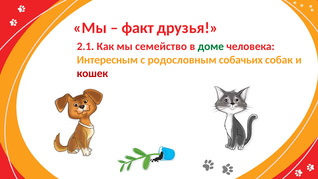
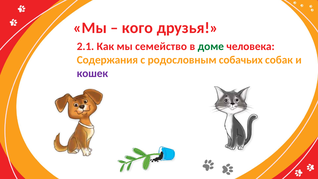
факт: факт -> кого (138, 28)
Интересным: Интересным -> Содержания (107, 60)
кошек colour: red -> purple (92, 73)
